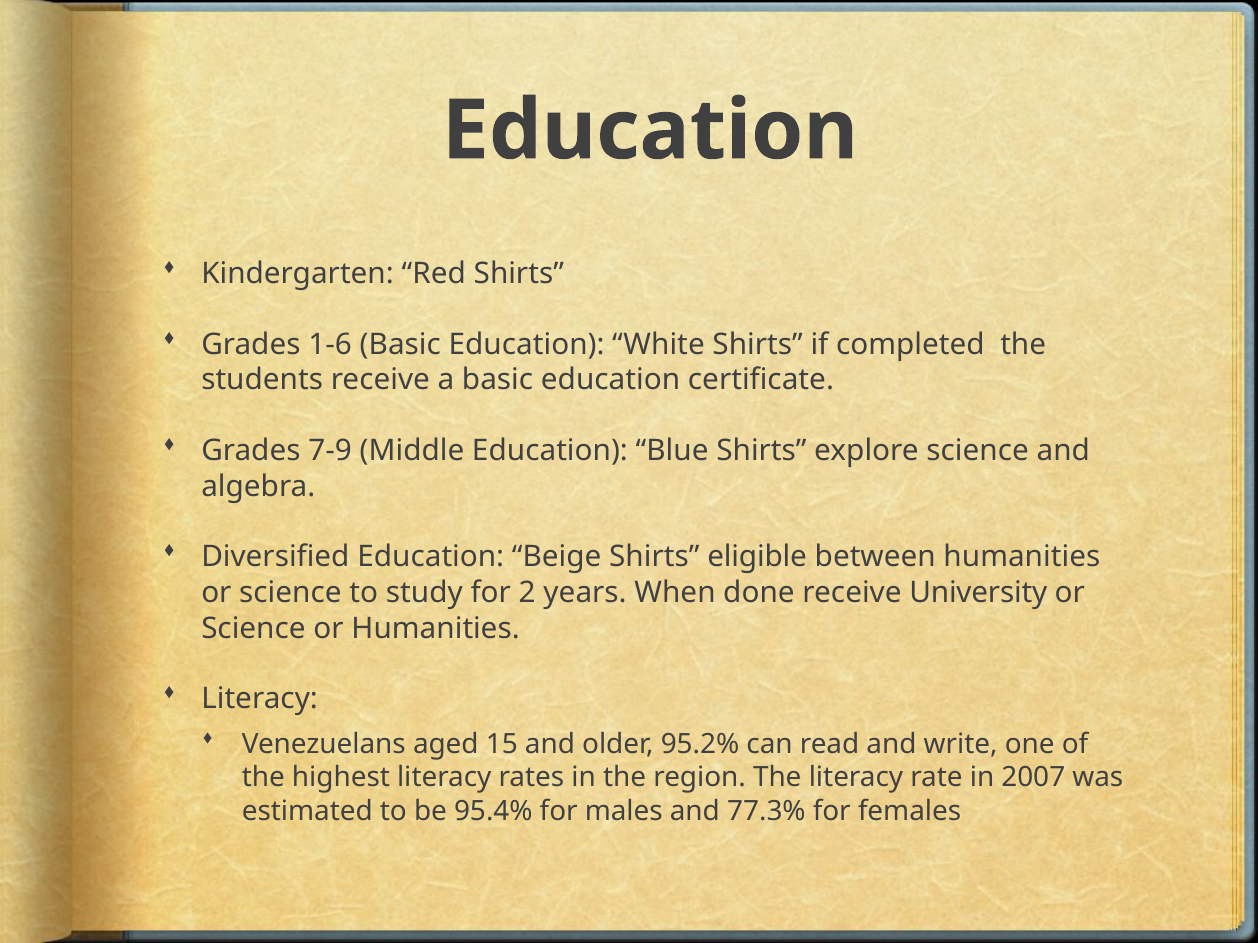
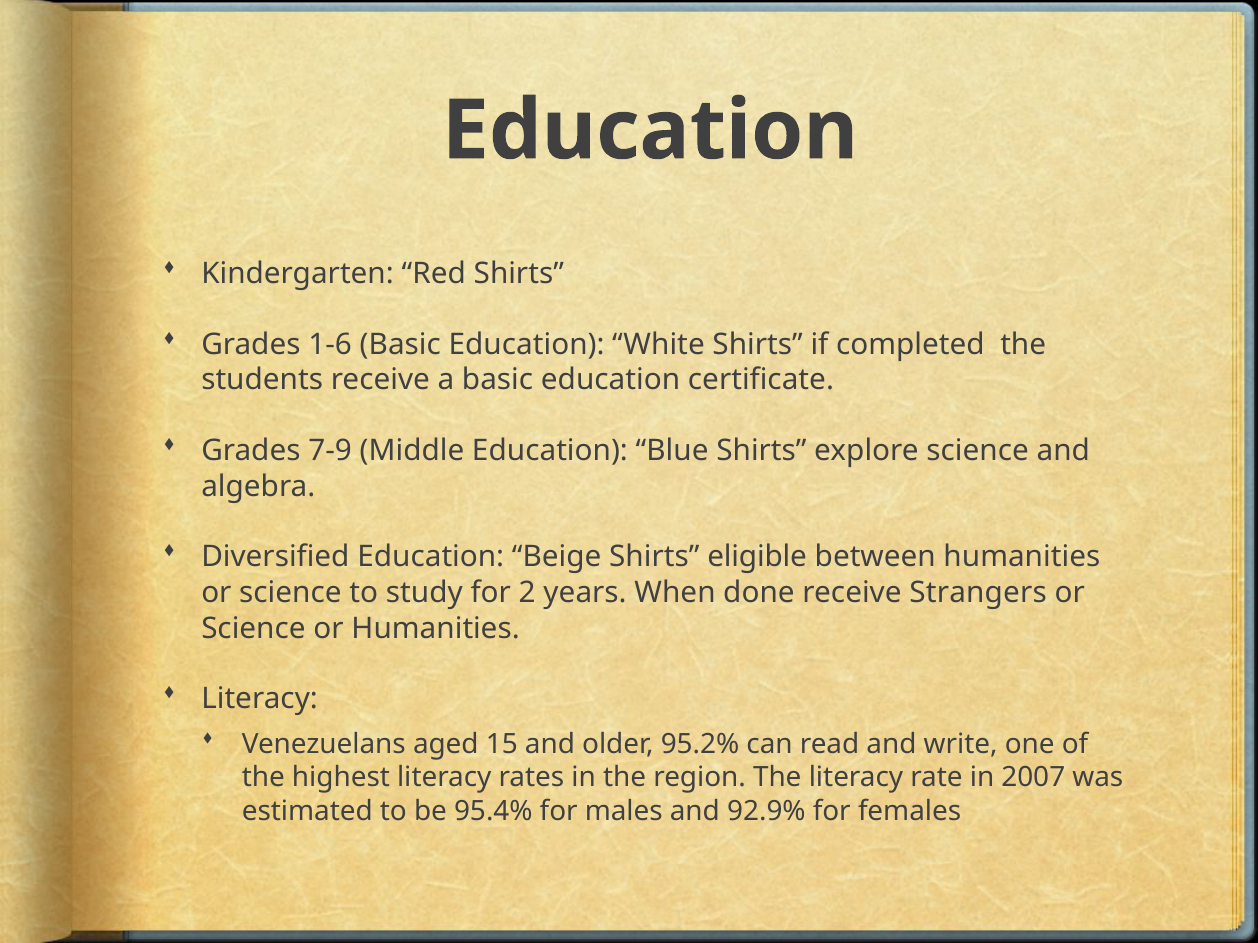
University: University -> Strangers (978, 593)
77.3%: 77.3% -> 92.9% (766, 811)
